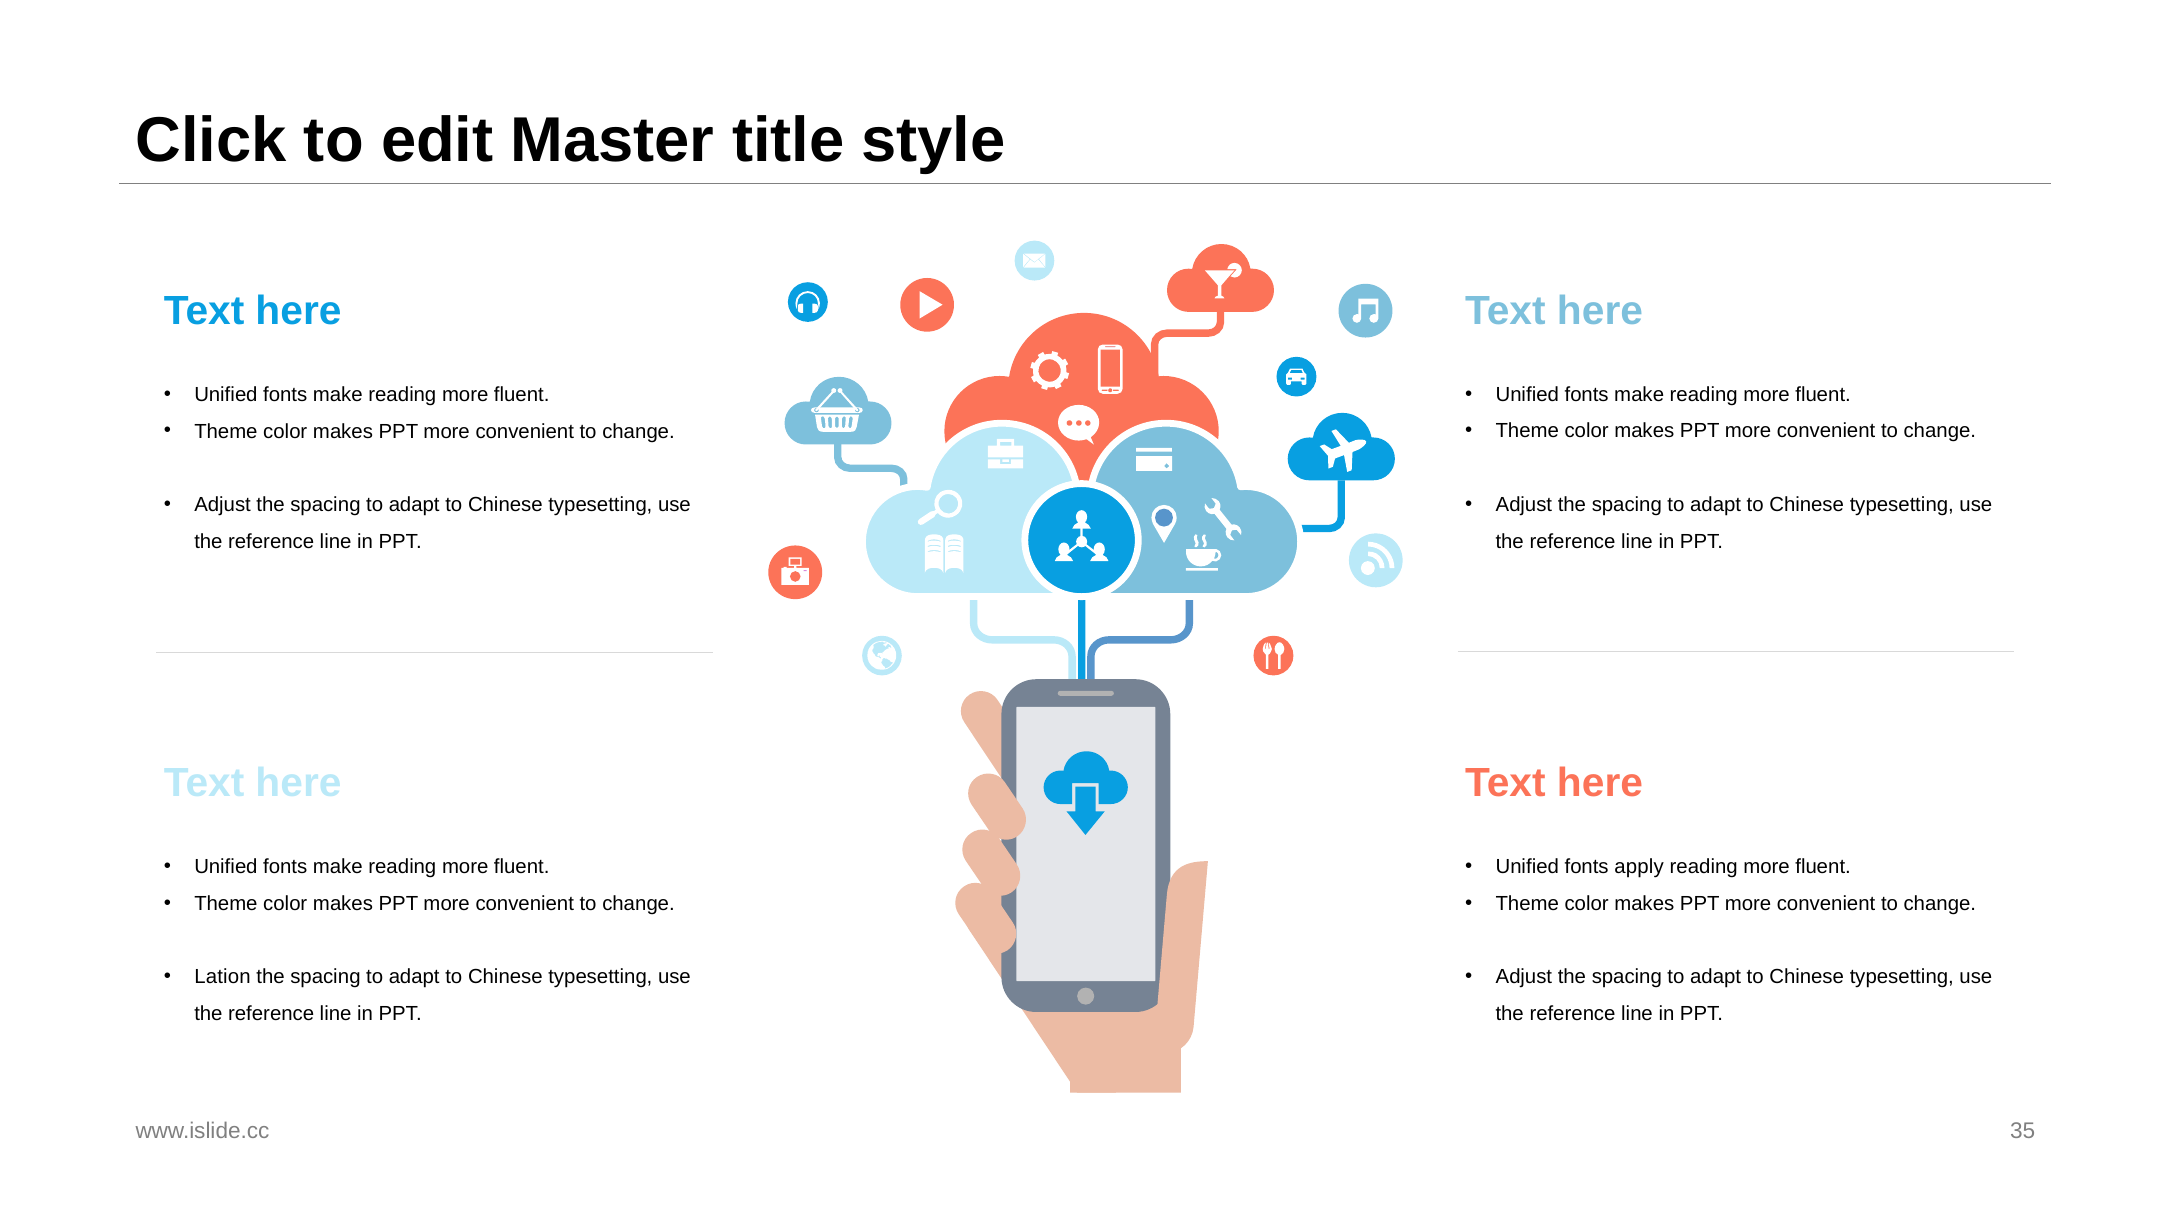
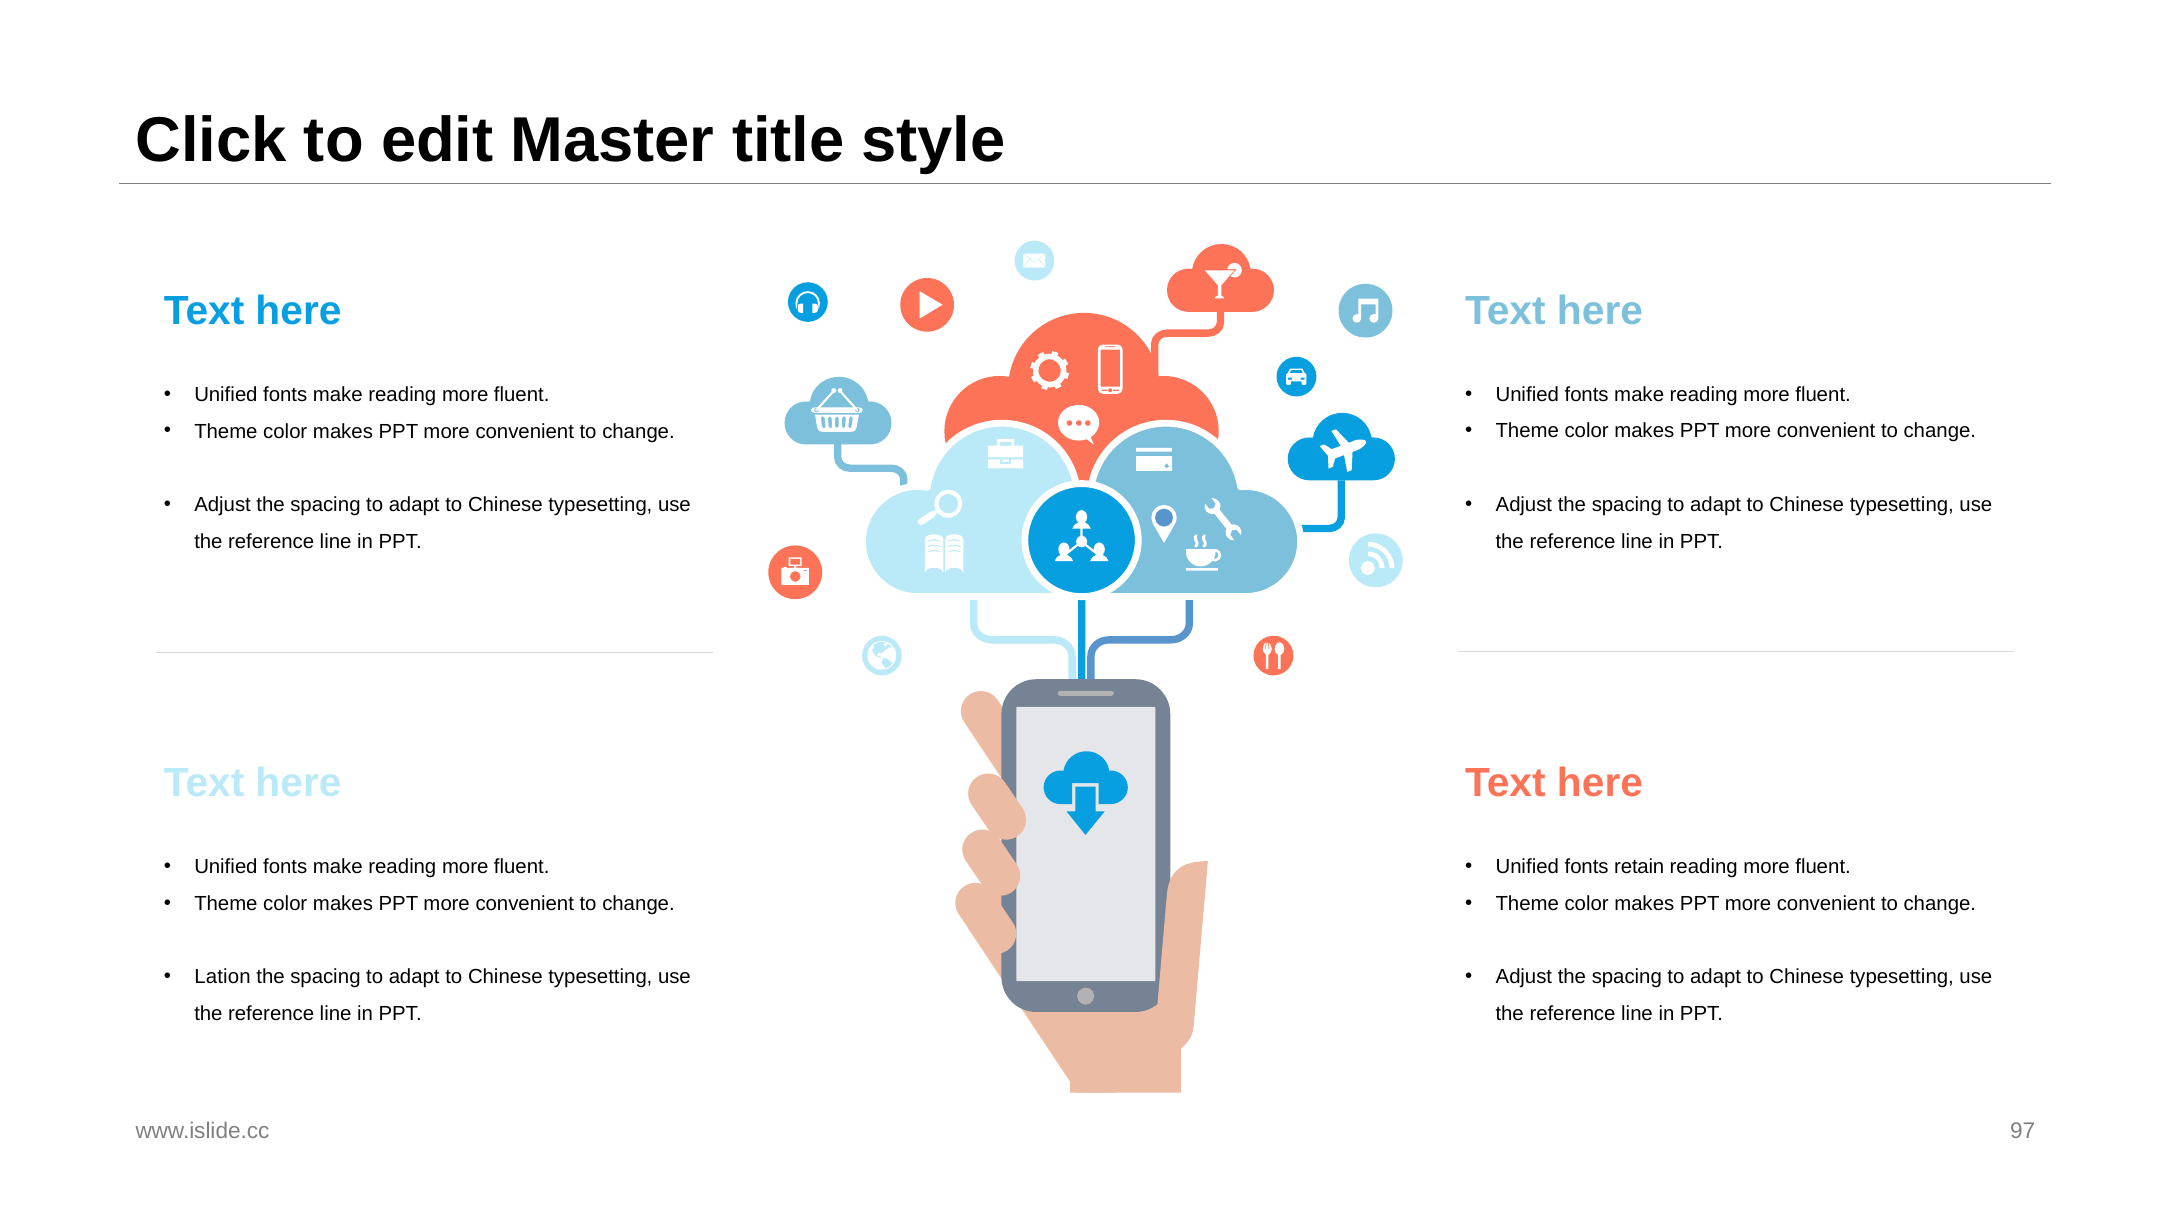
apply: apply -> retain (1639, 867)
35: 35 -> 97 (2023, 1131)
